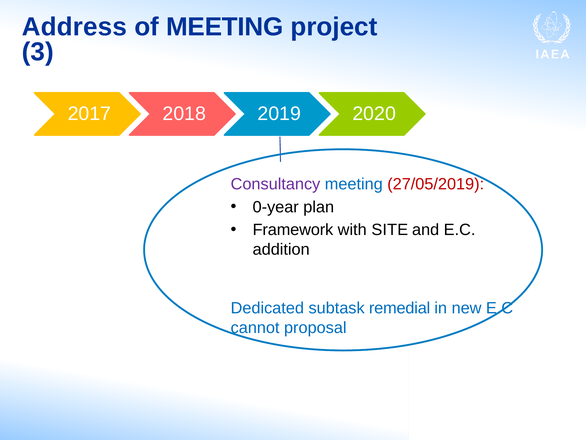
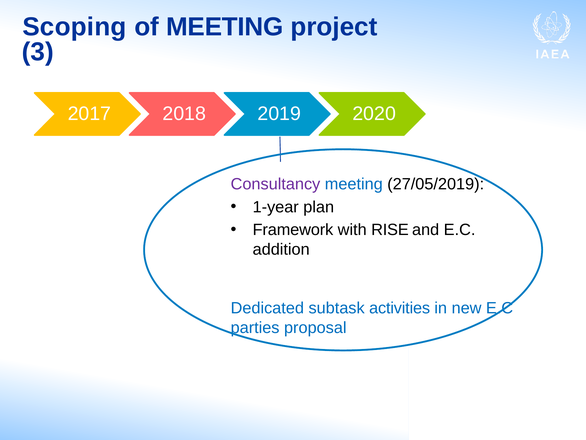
Address: Address -> Scoping (74, 27)
27/05/2019 colour: red -> black (436, 184)
0-year: 0-year -> 1-year (276, 207)
SITE: SITE -> RISE (390, 230)
remedial: remedial -> activities (400, 308)
cannot: cannot -> parties (255, 327)
